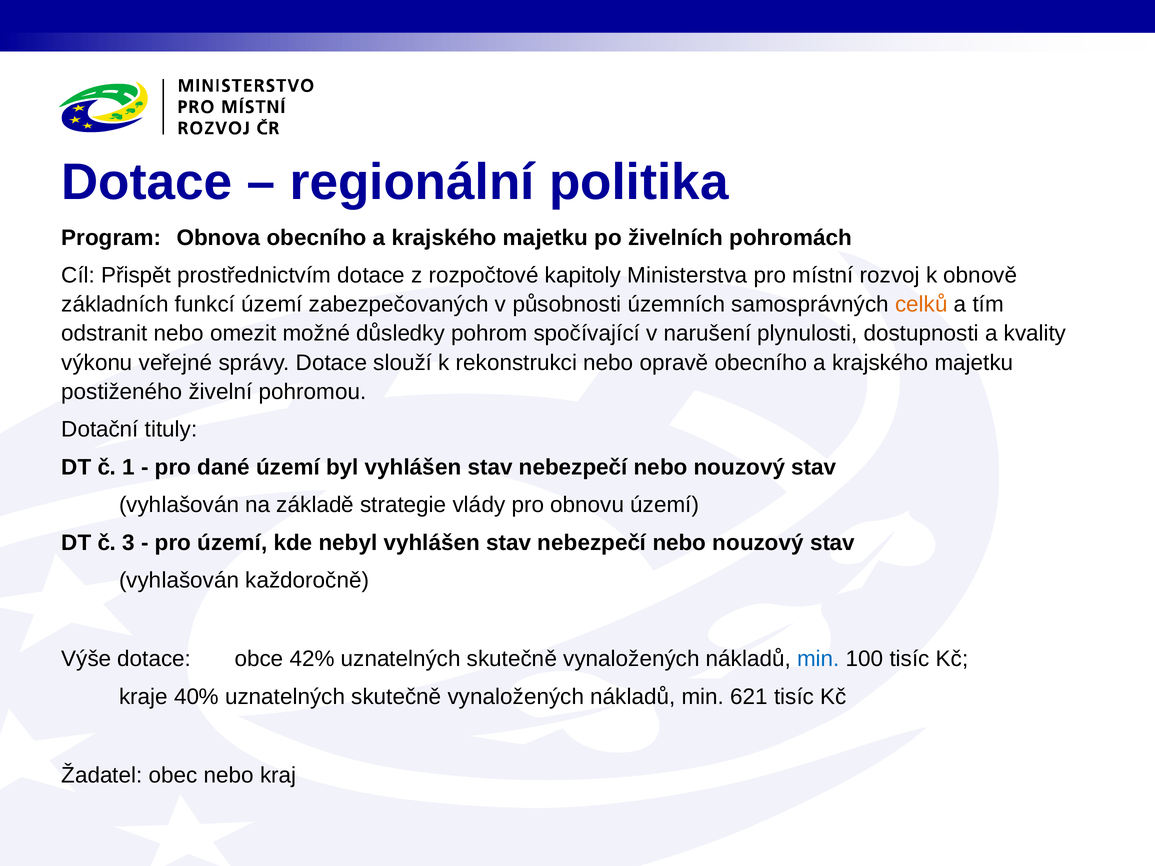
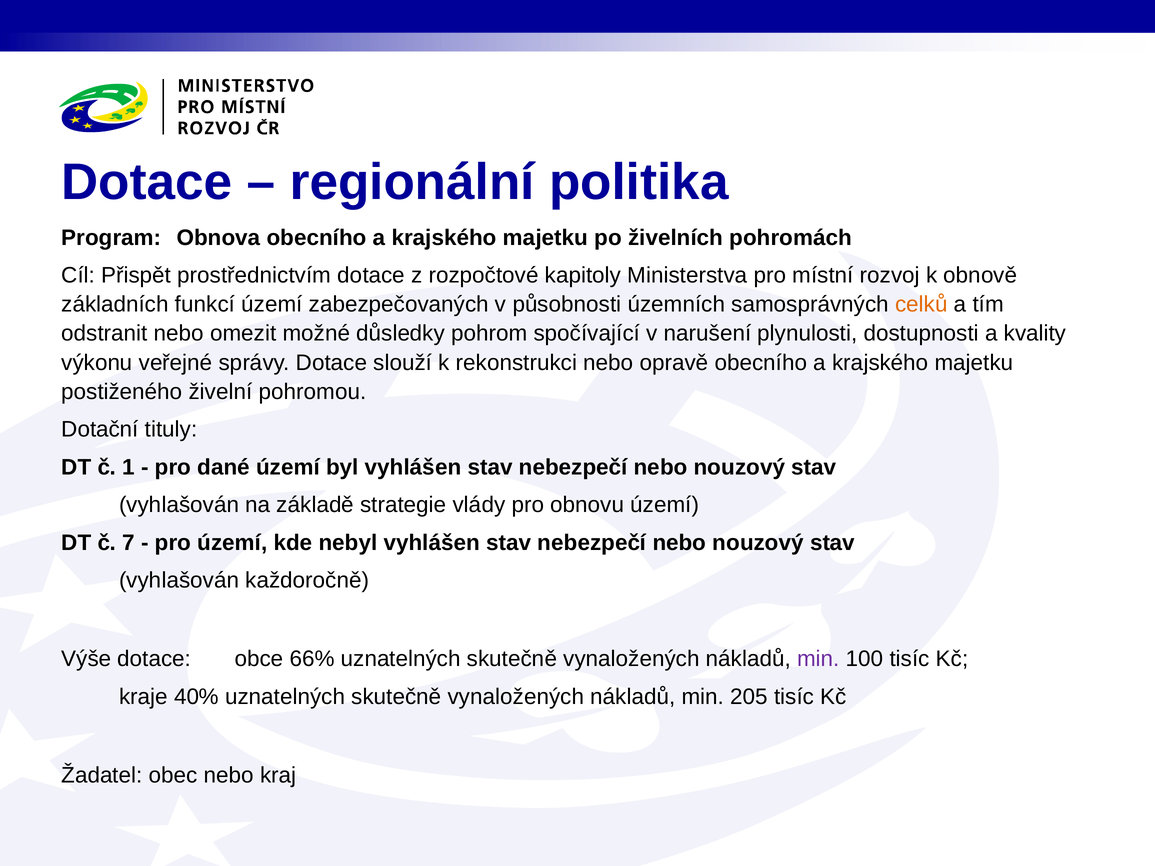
3: 3 -> 7 (129, 543)
42%: 42% -> 66% (312, 659)
min colour: blue -> purple (818, 659)
621: 621 -> 205 (749, 697)
